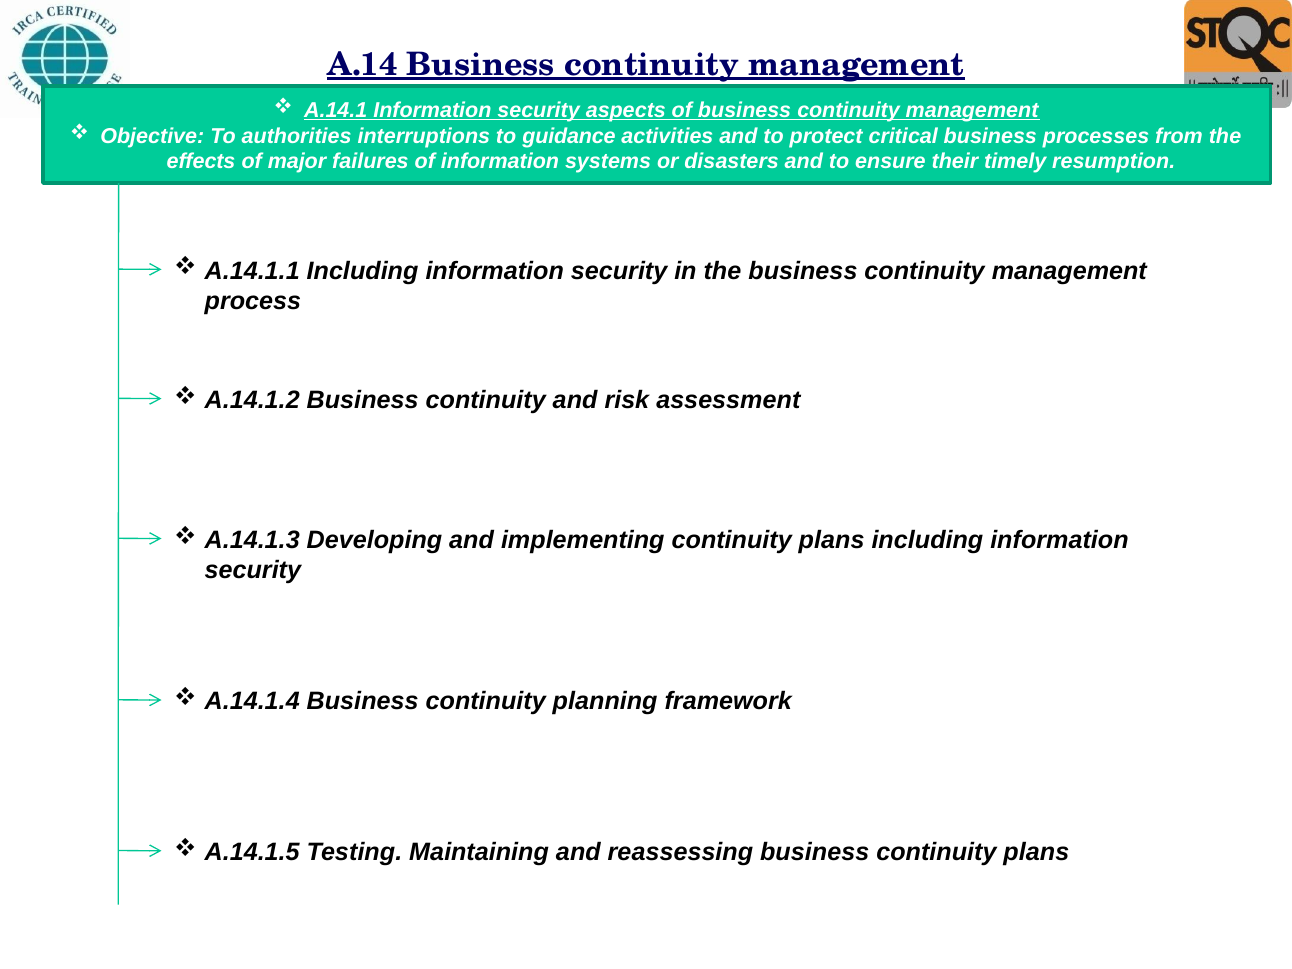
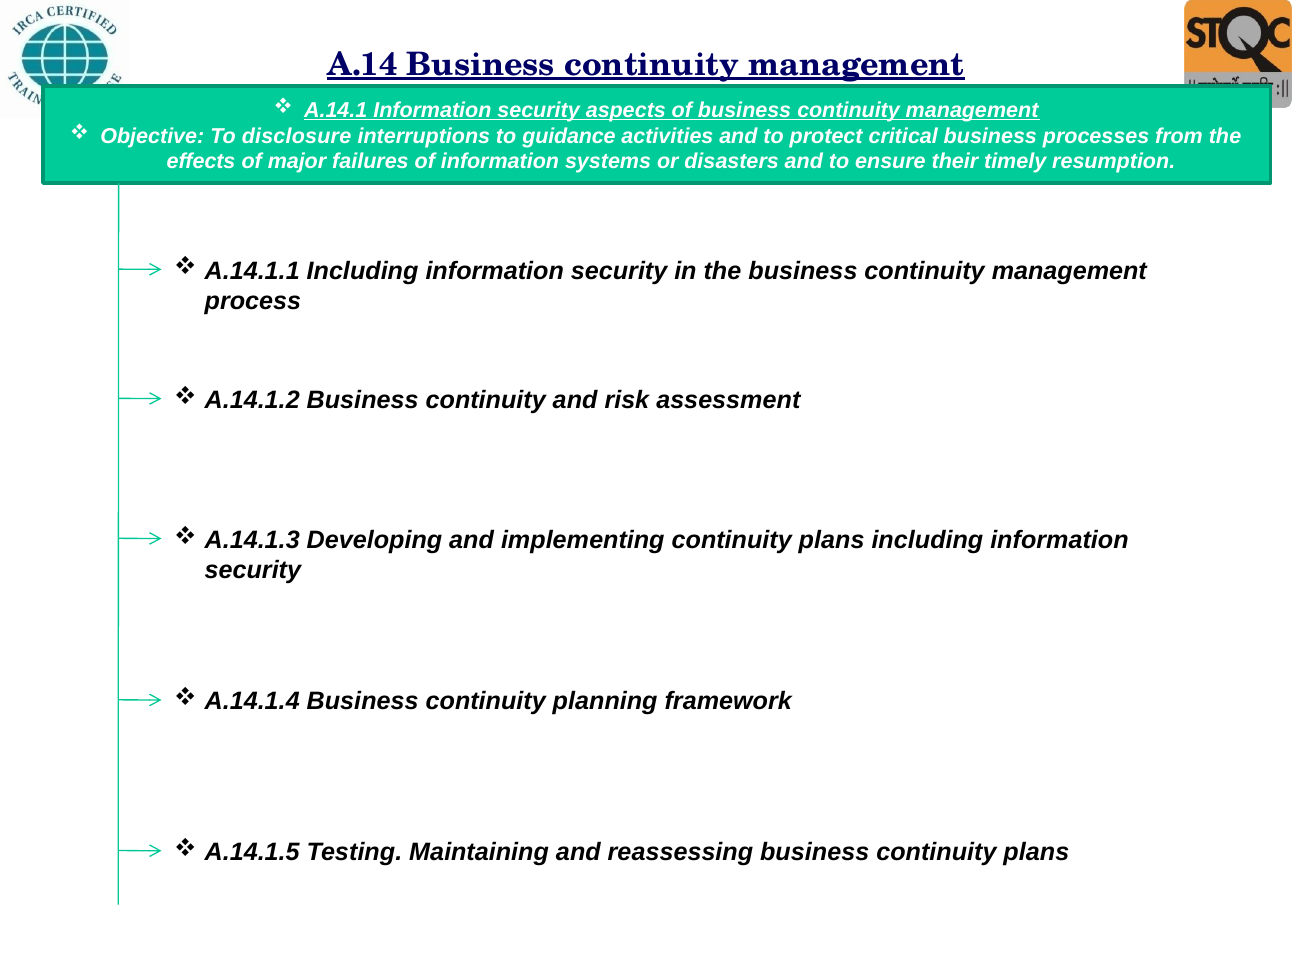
authorities: authorities -> disclosure (297, 136)
